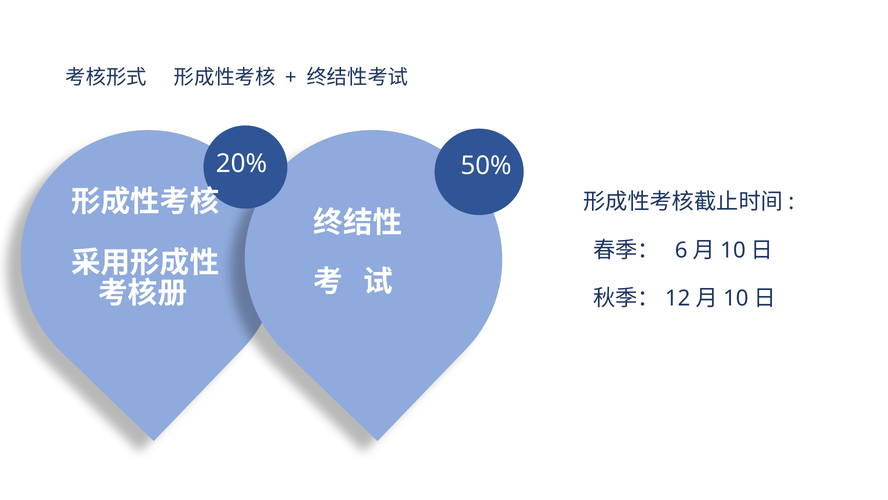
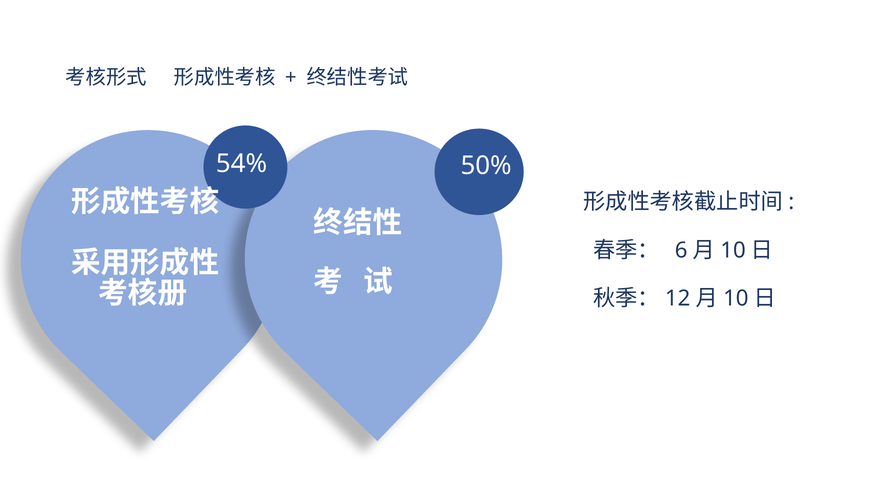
20%: 20% -> 54% (241, 163)
